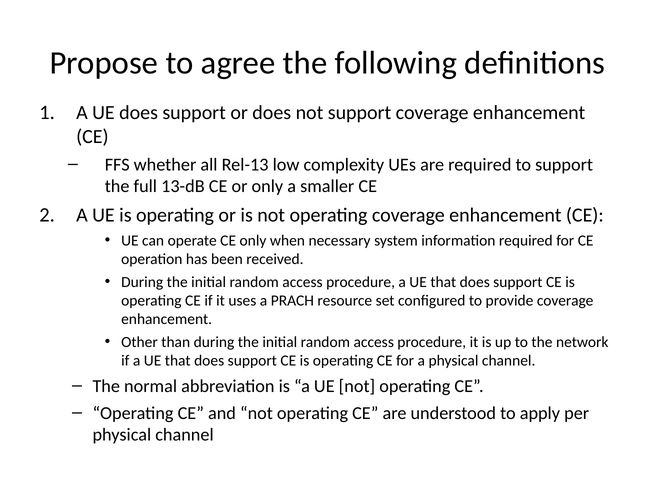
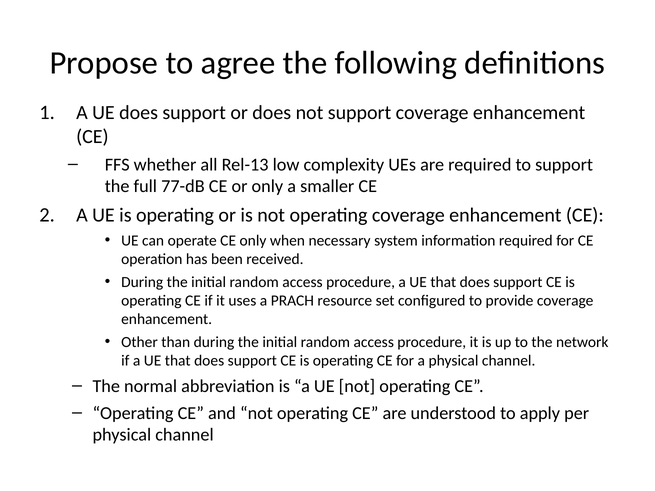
13-dB: 13-dB -> 77-dB (183, 186)
